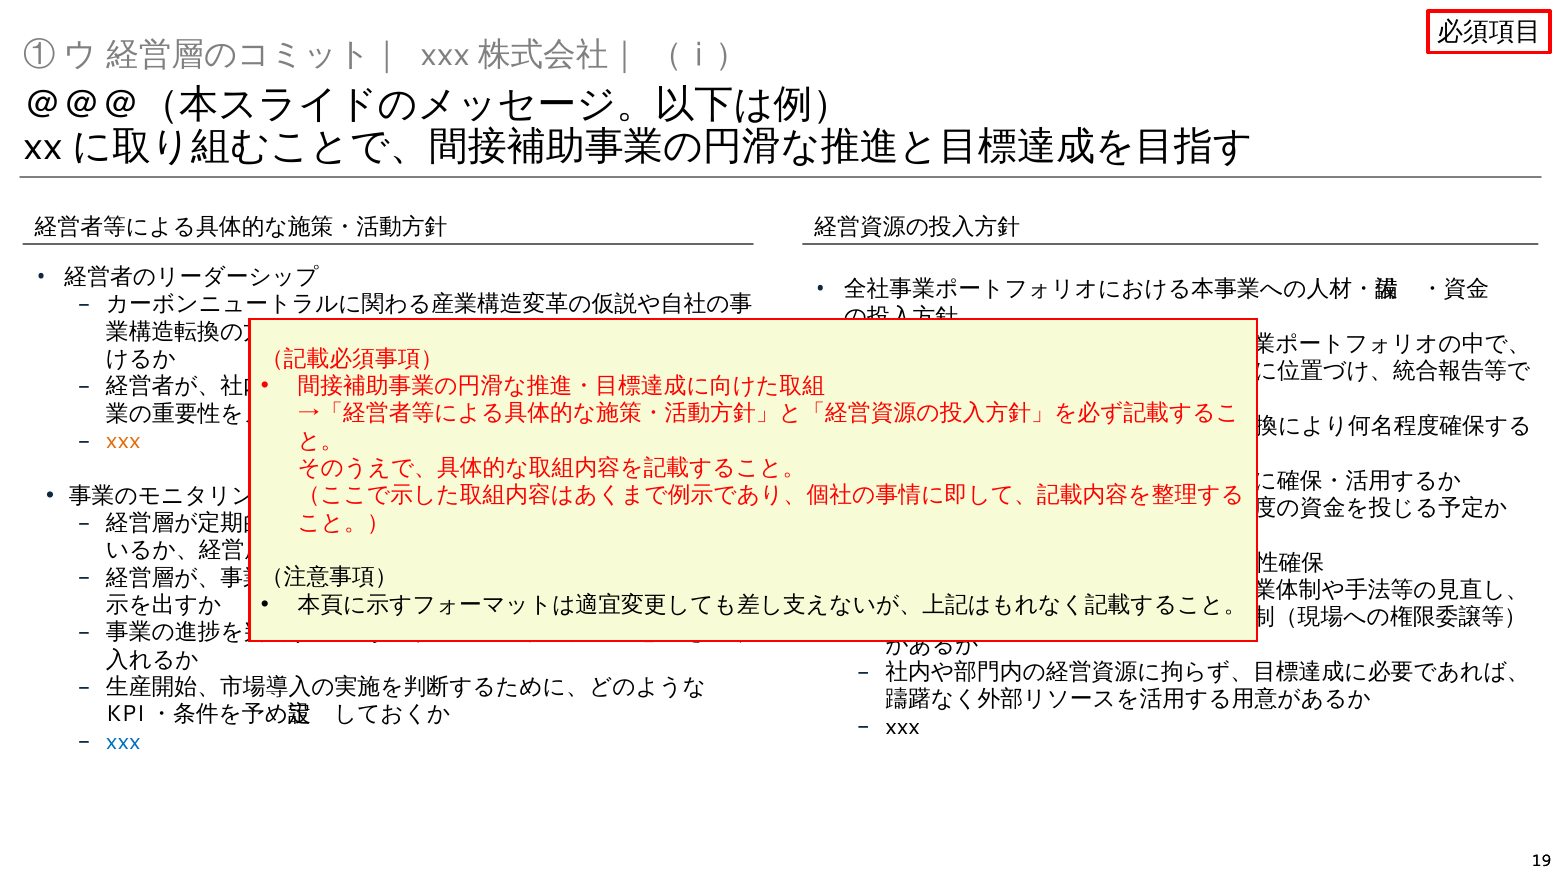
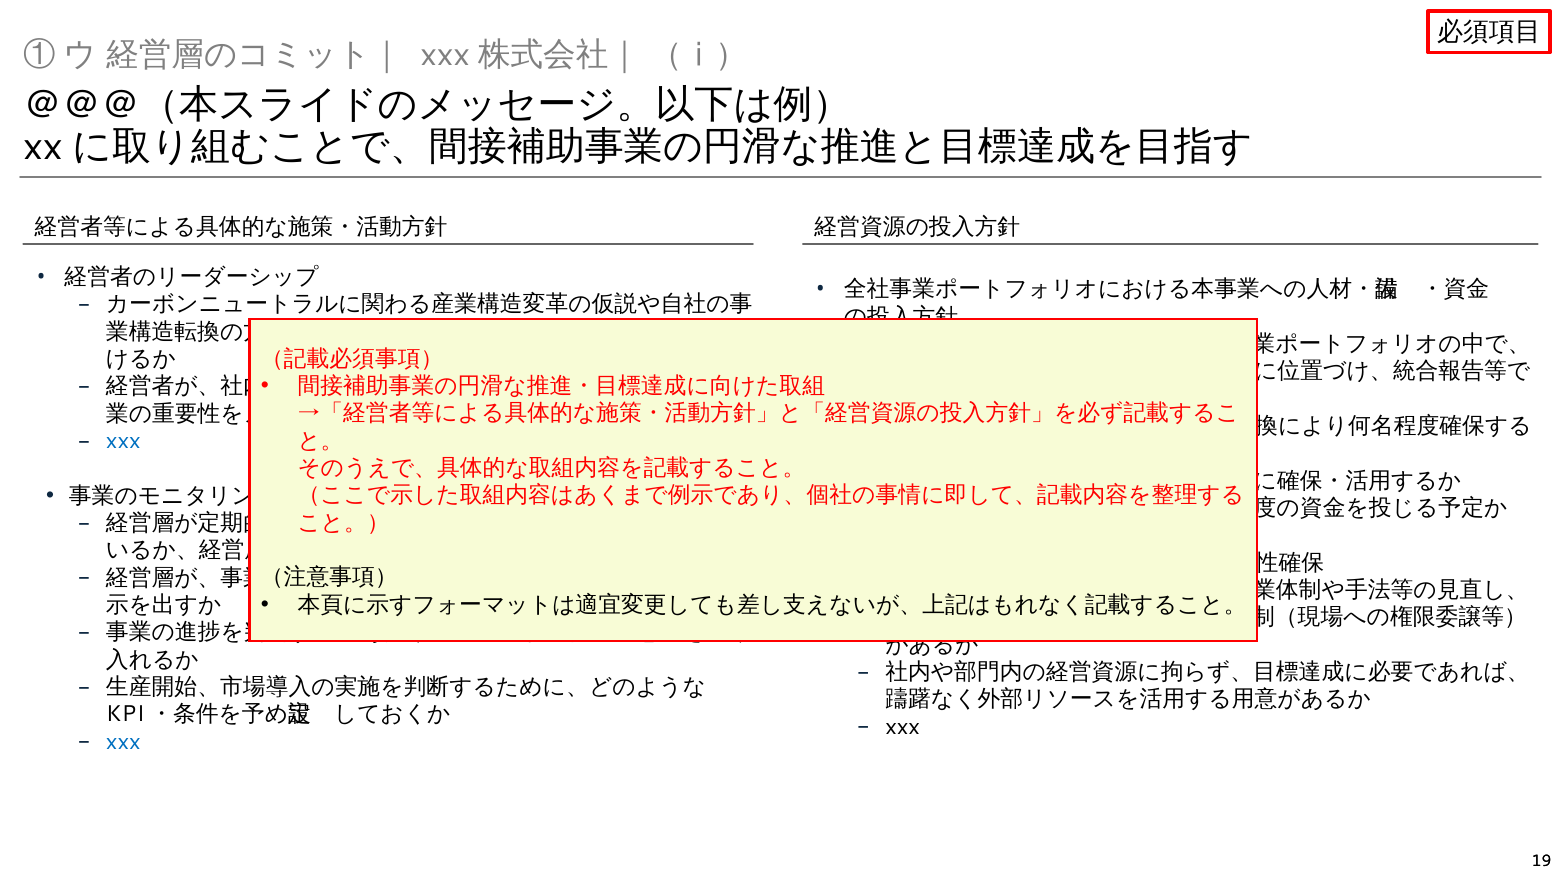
xxx colour: orange -> blue (123, 441)
